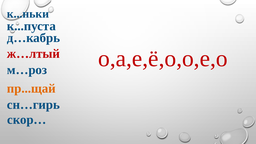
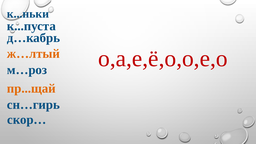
ж…лтый colour: red -> orange (33, 54)
